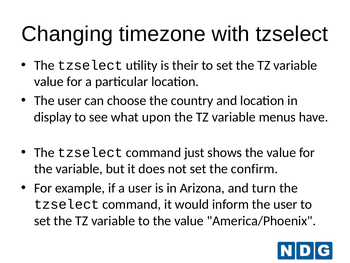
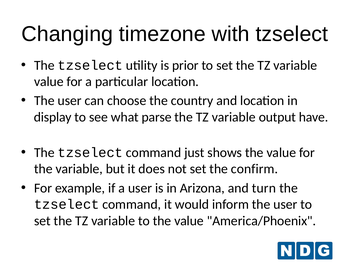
their: their -> prior (185, 65)
upon: upon -> parse (157, 117)
menus: menus -> output (277, 117)
